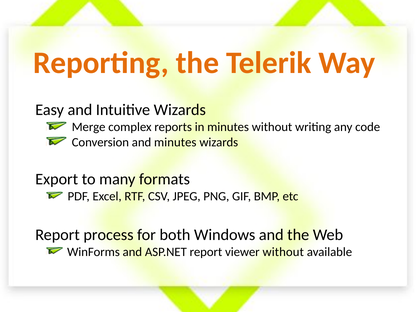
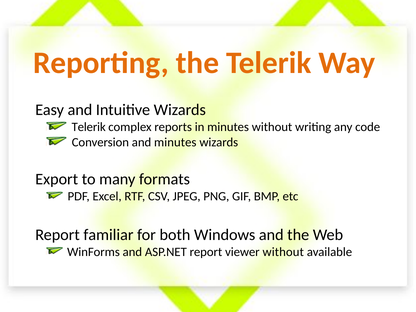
Merge: Merge -> Telerik (89, 127)
process: process -> familiar (108, 235)
